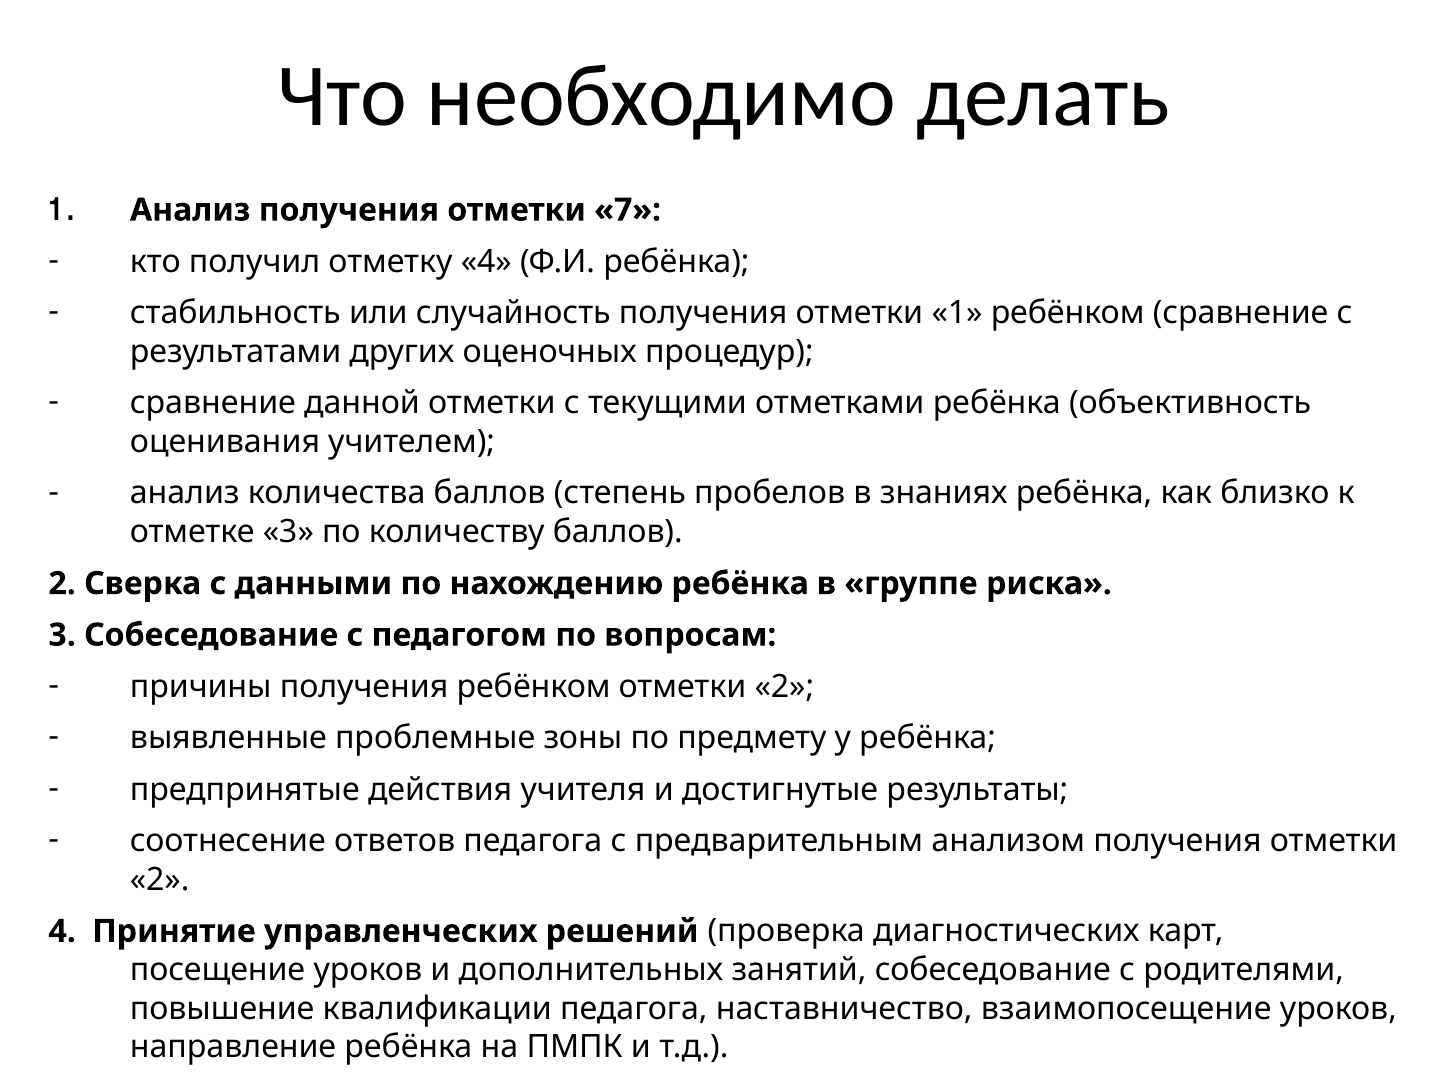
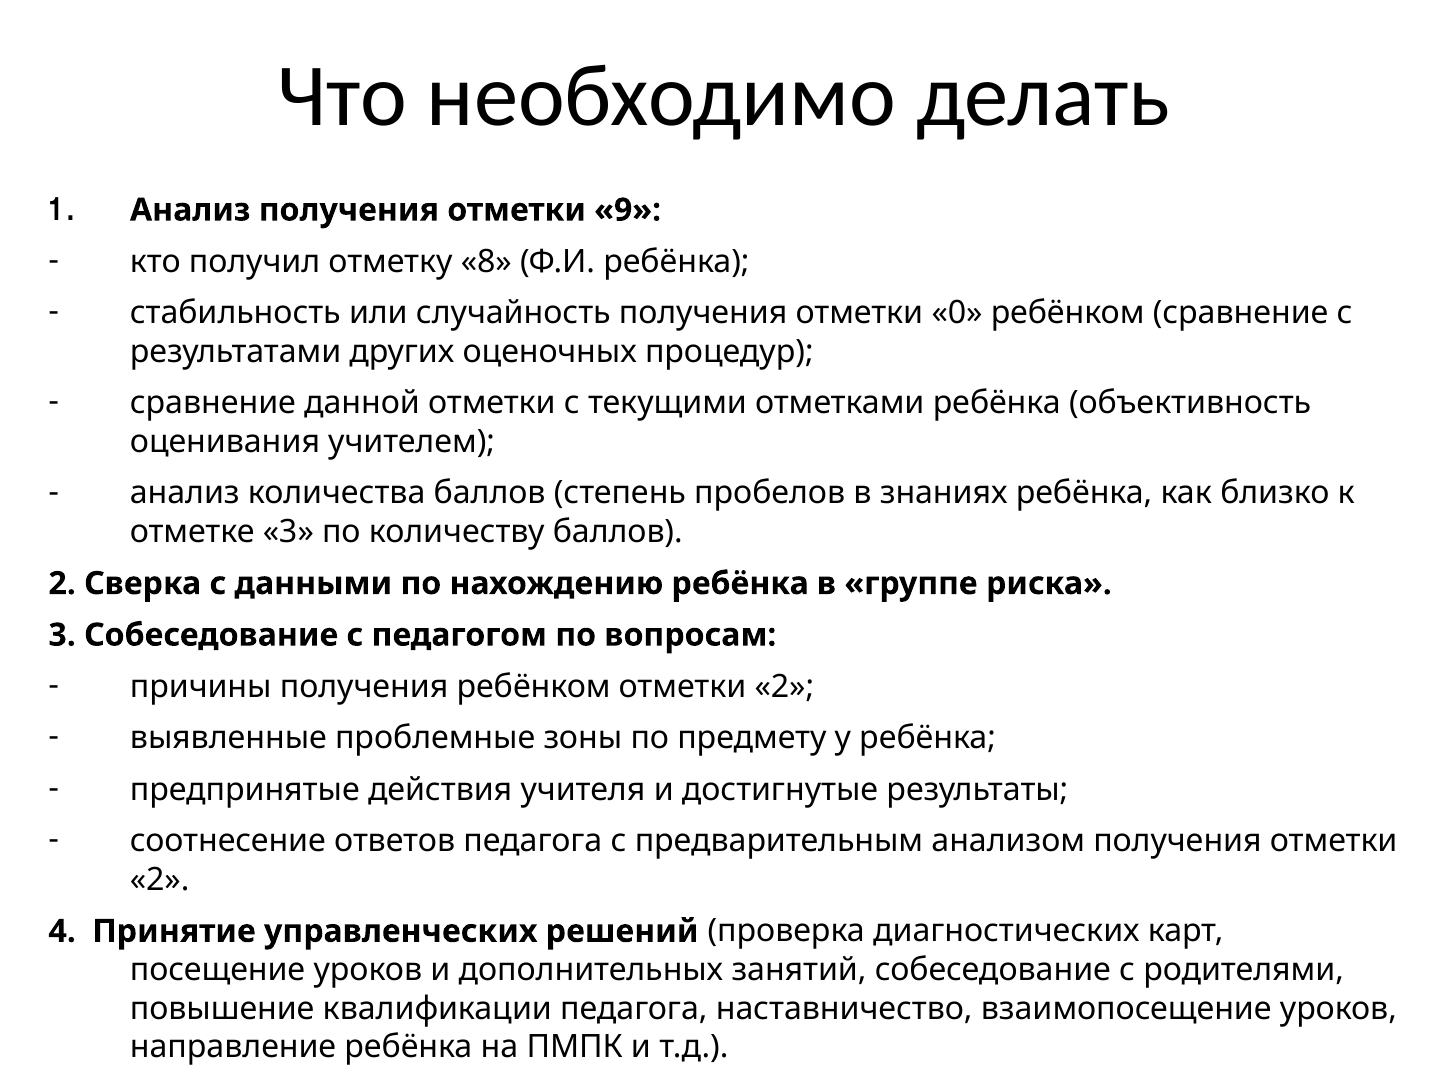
7: 7 -> 9 (628, 210)
отметку 4: 4 -> 8 (486, 261)
отметки 1: 1 -> 0 (957, 313)
